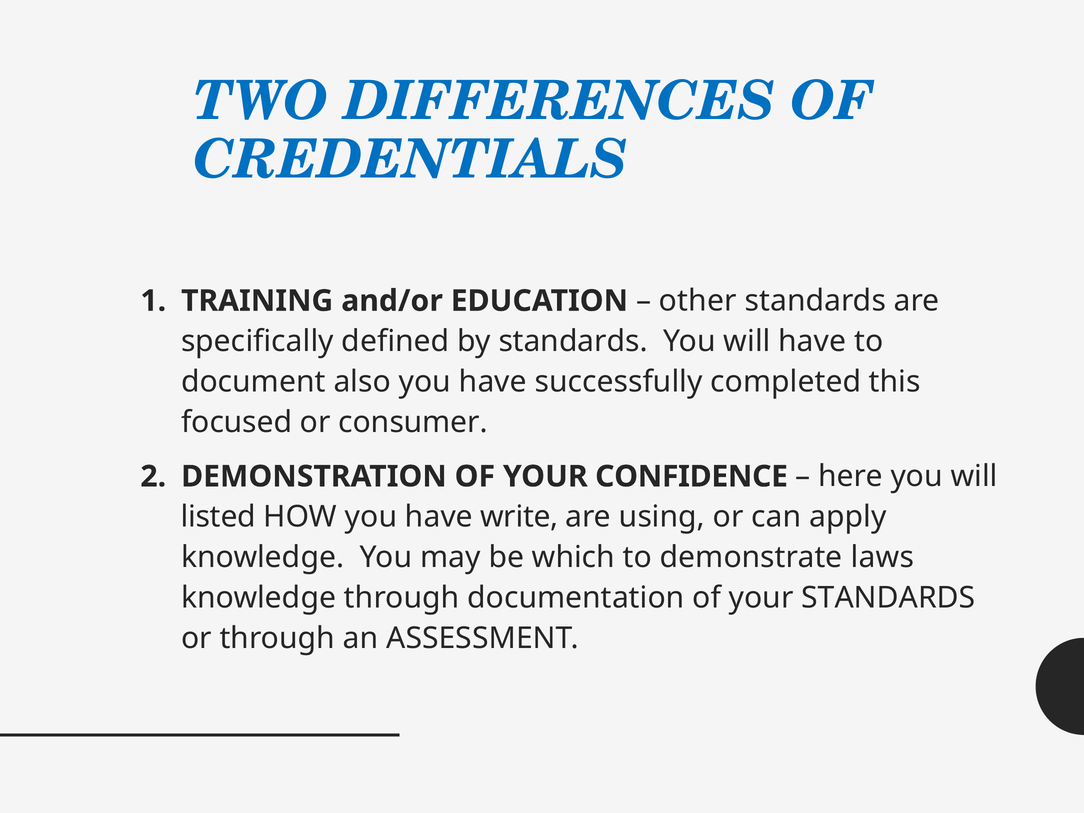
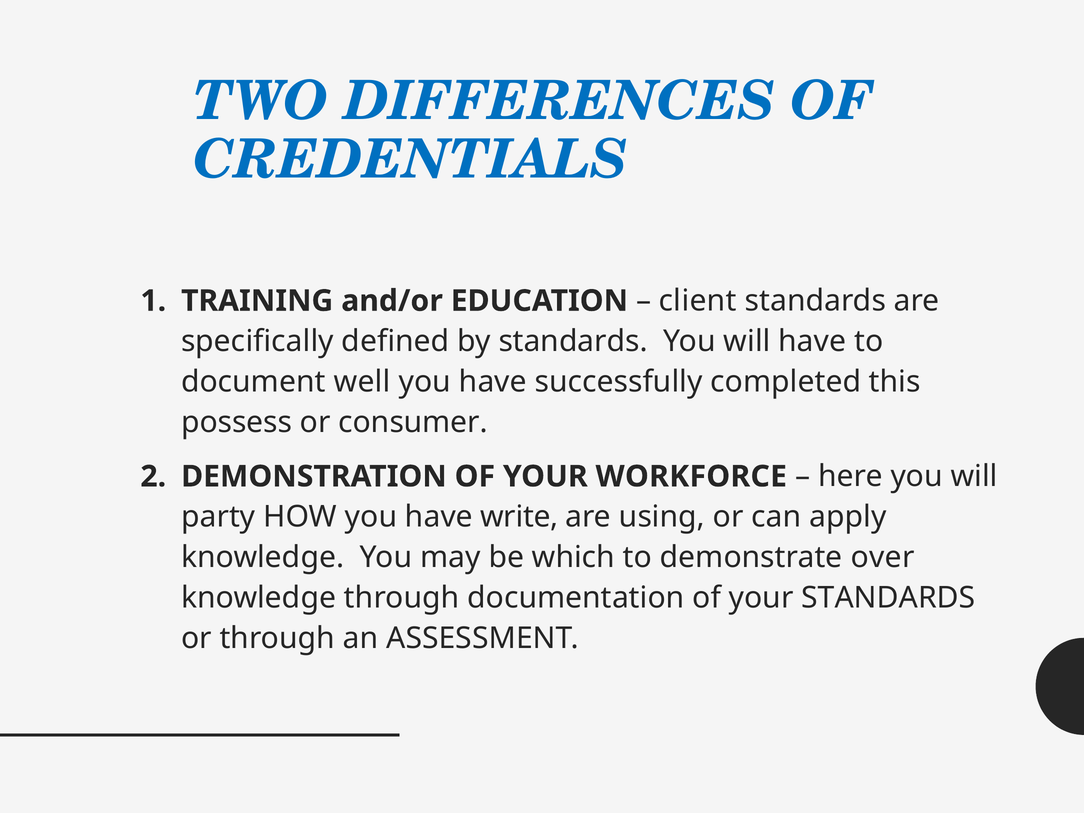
other: other -> client (698, 301)
also: also -> well (362, 382)
focused: focused -> possess (237, 422)
CONFIDENCE: CONFIDENCE -> WORKFORCE (691, 476)
listed: listed -> party (218, 517)
laws: laws -> over (883, 557)
